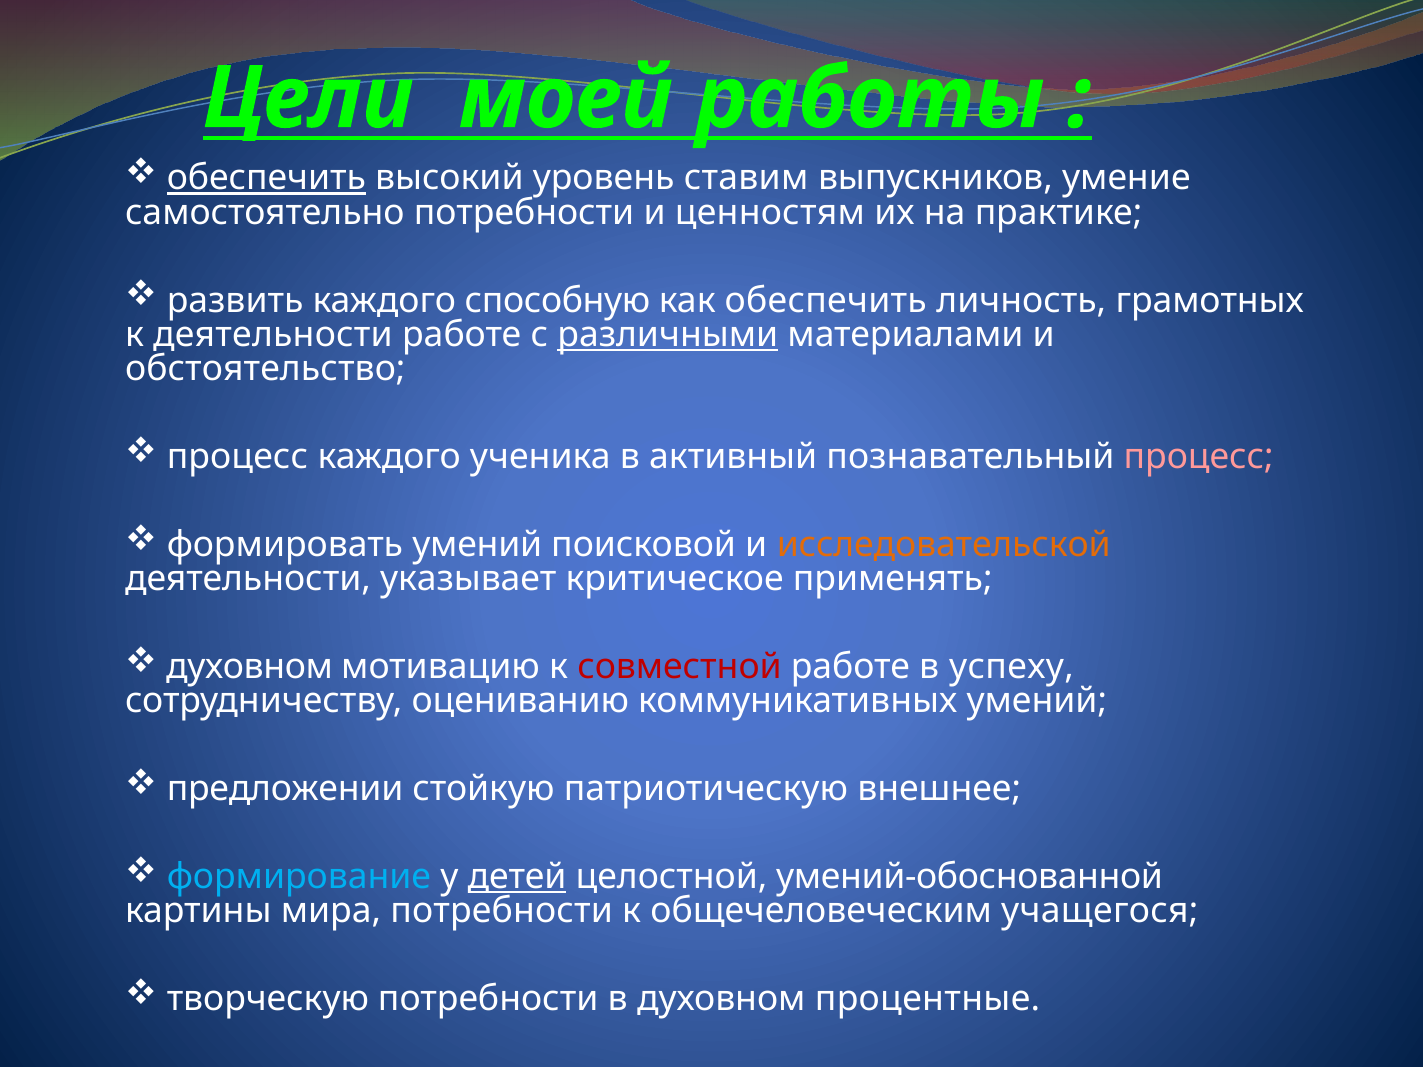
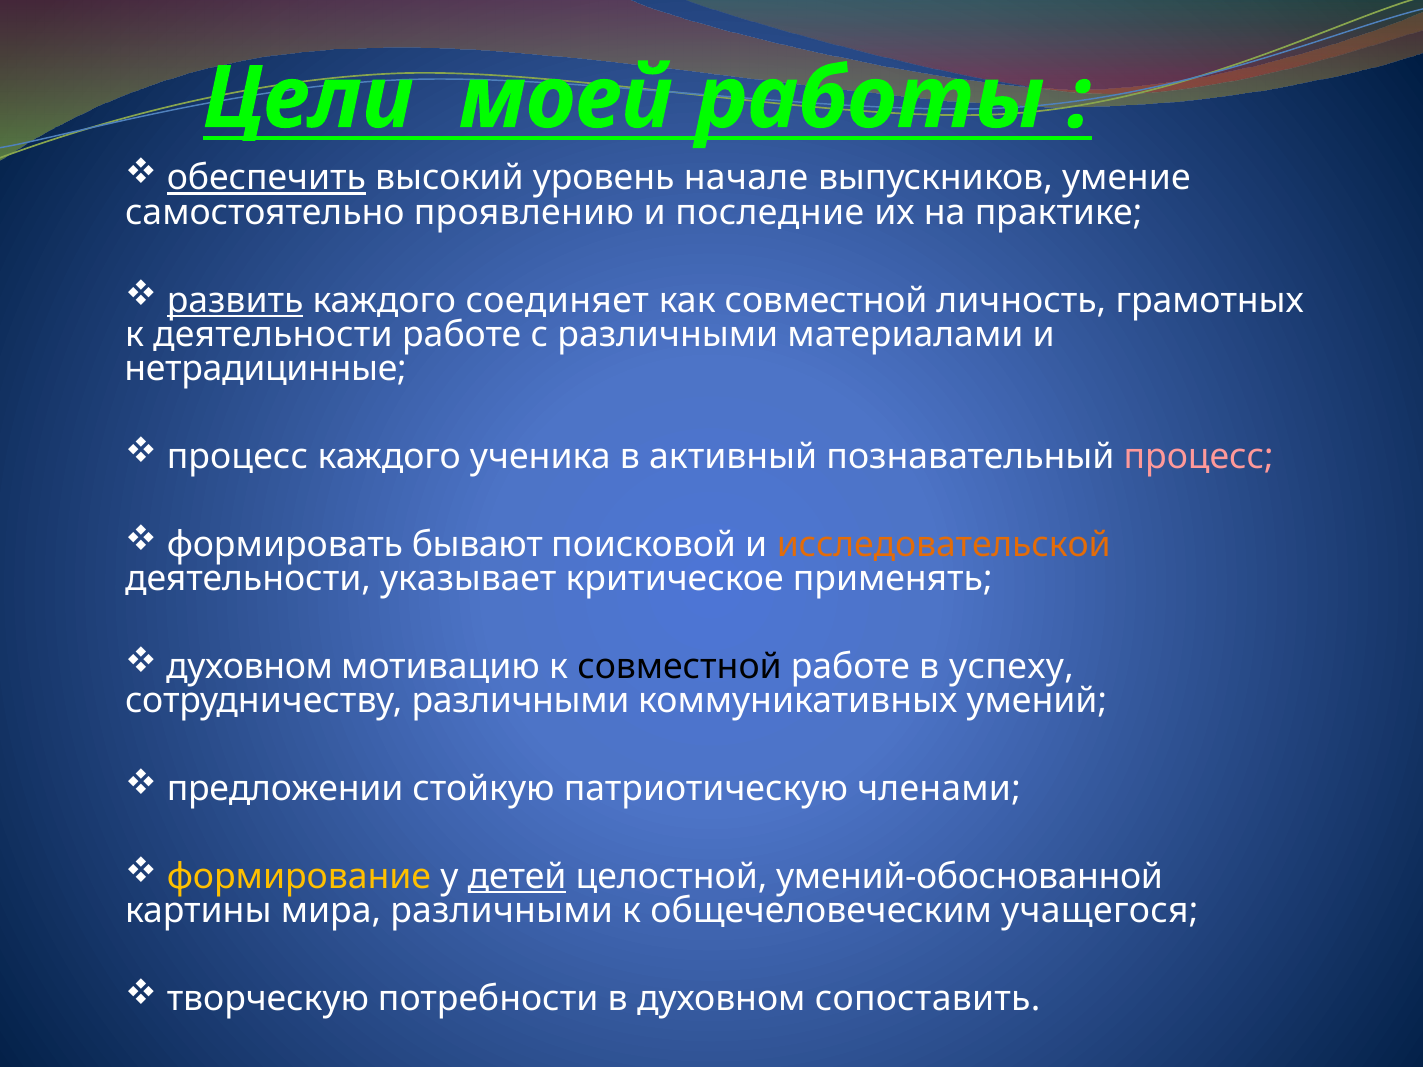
ставим: ставим -> начале (746, 178)
самостоятельно потребности: потребности -> проявлению (524, 212)
ценностям: ценностям -> последние (770, 212)
развить underline: none -> present (235, 300)
способную: способную -> соединяет (557, 300)
как обеспечить: обеспечить -> совместной (826, 300)
различными underline: present -> none (668, 335)
обстоятельство: обстоятельство -> нетрадицинные (266, 369)
формировать умений: умений -> бывают (477, 545)
совместной colour: red -> black (679, 667)
сотрудничеству оцениванию: оцениванию -> различными (520, 701)
внешнее: внешнее -> членами (939, 789)
формирование colour: light blue -> yellow (299, 877)
мира потребности: потребности -> различными (502, 911)
процентные: процентные -> сопоставить (928, 999)
